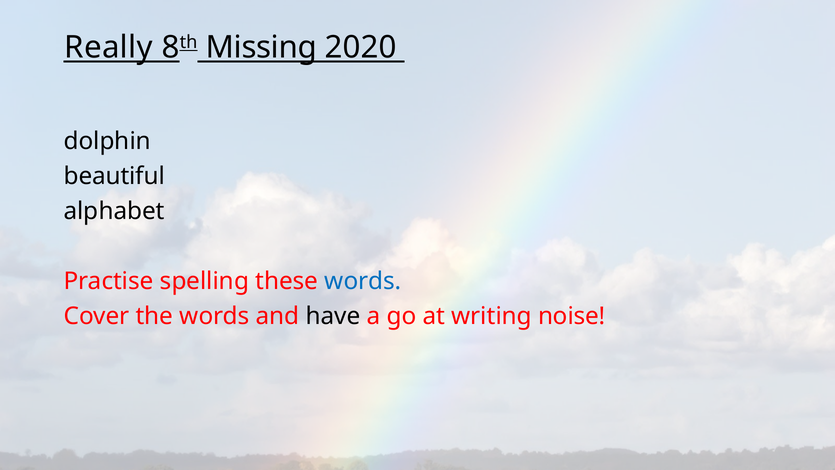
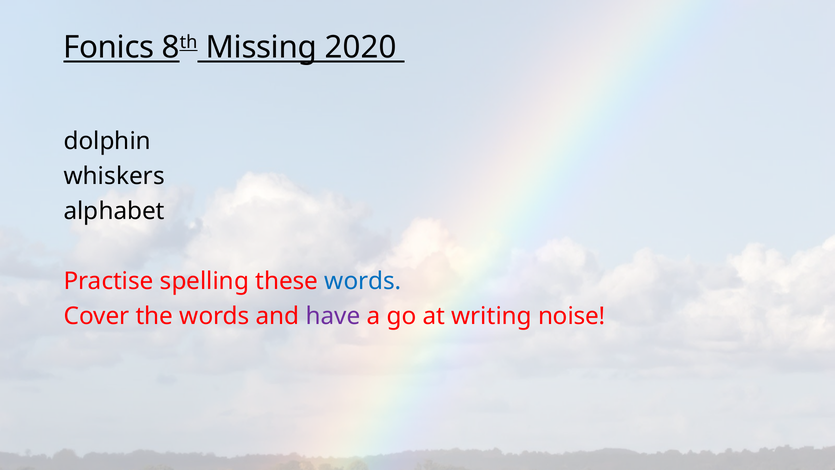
Really: Really -> Fonics (109, 47)
beautiful: beautiful -> whiskers (114, 176)
have colour: black -> purple (333, 316)
